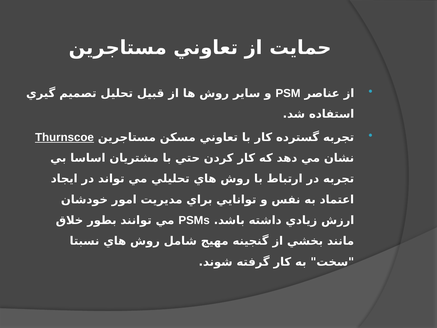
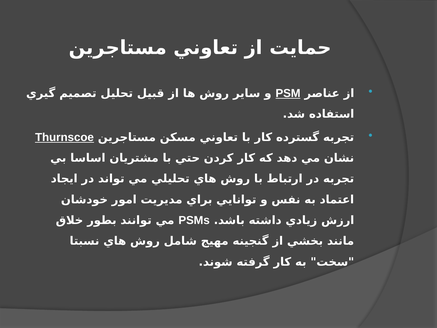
PSM underline: none -> present (288, 93)
